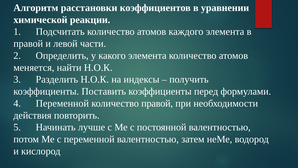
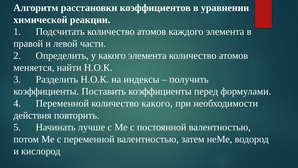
количество правой: правой -> какого (157, 103)
